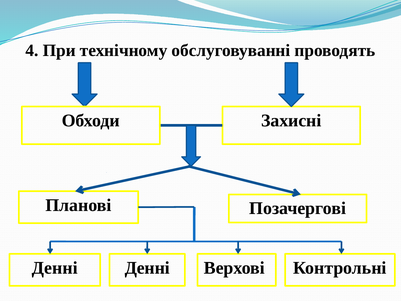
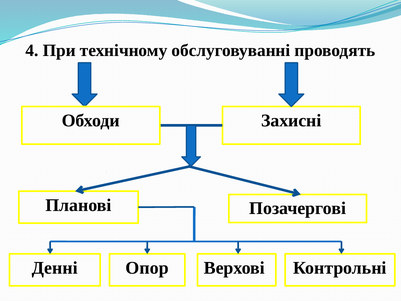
Денні Денні: Денні -> Опор (147, 268)
